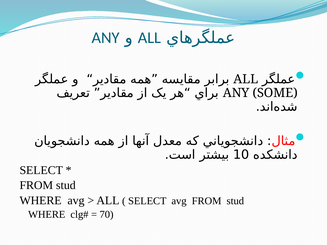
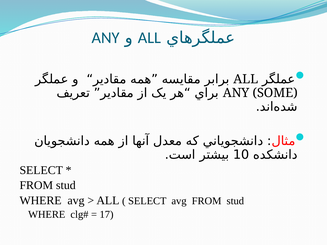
70: 70 -> 17 (107, 215)
